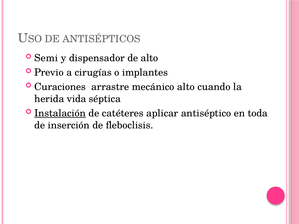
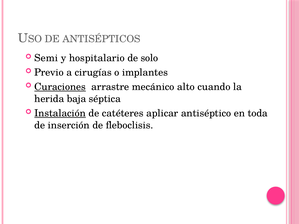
dispensador: dispensador -> hospitalario (97, 58)
de alto: alto -> solo (149, 58)
Curaciones underline: none -> present (60, 87)
vida: vida -> baja (77, 99)
